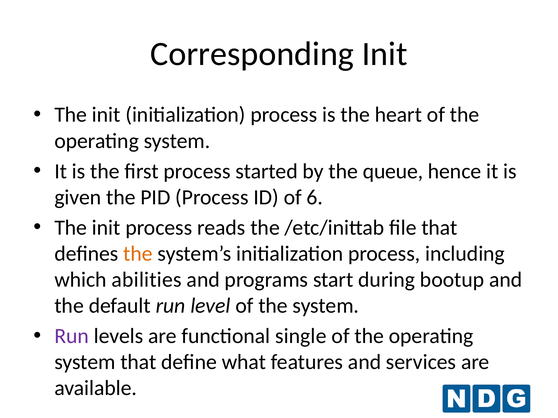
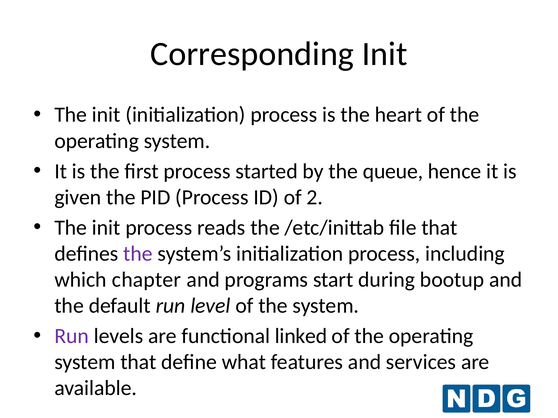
6: 6 -> 2 (315, 197)
the colour: orange -> purple (138, 254)
abilities: abilities -> chapter (147, 280)
single: single -> linked (301, 336)
